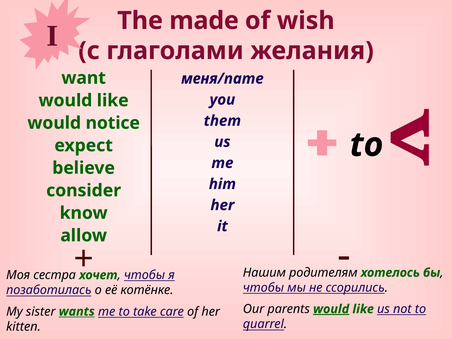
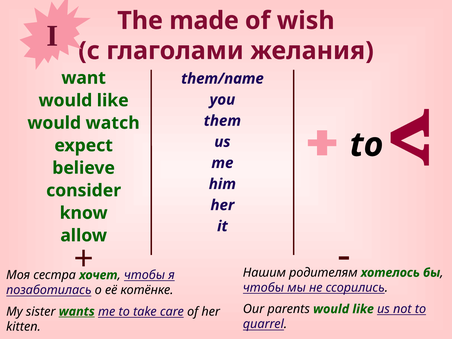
меня/name: меня/name -> them/name (222, 79)
notice: notice -> watch (113, 123)
would underline: present -> none (331, 309)
